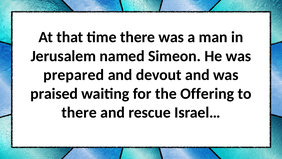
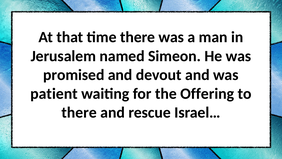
prepared: prepared -> promised (74, 75)
praised: praised -> patient (54, 93)
